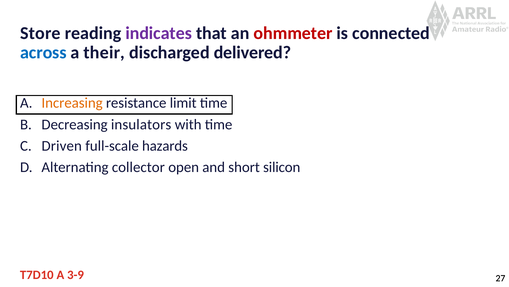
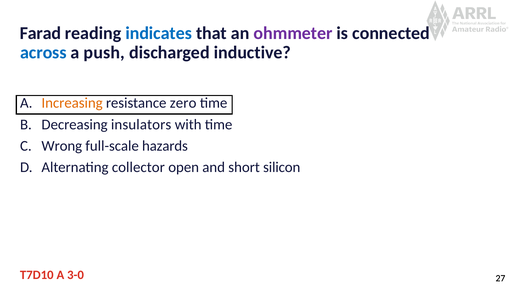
Store: Store -> Farad (41, 33)
indicates colour: purple -> blue (159, 33)
ohmmeter colour: red -> purple (293, 33)
their: their -> push (104, 53)
delivered: delivered -> inductive (252, 53)
limit: limit -> zero (183, 103)
Driven: Driven -> Wrong (62, 146)
3-9: 3-9 -> 3-0 (75, 274)
